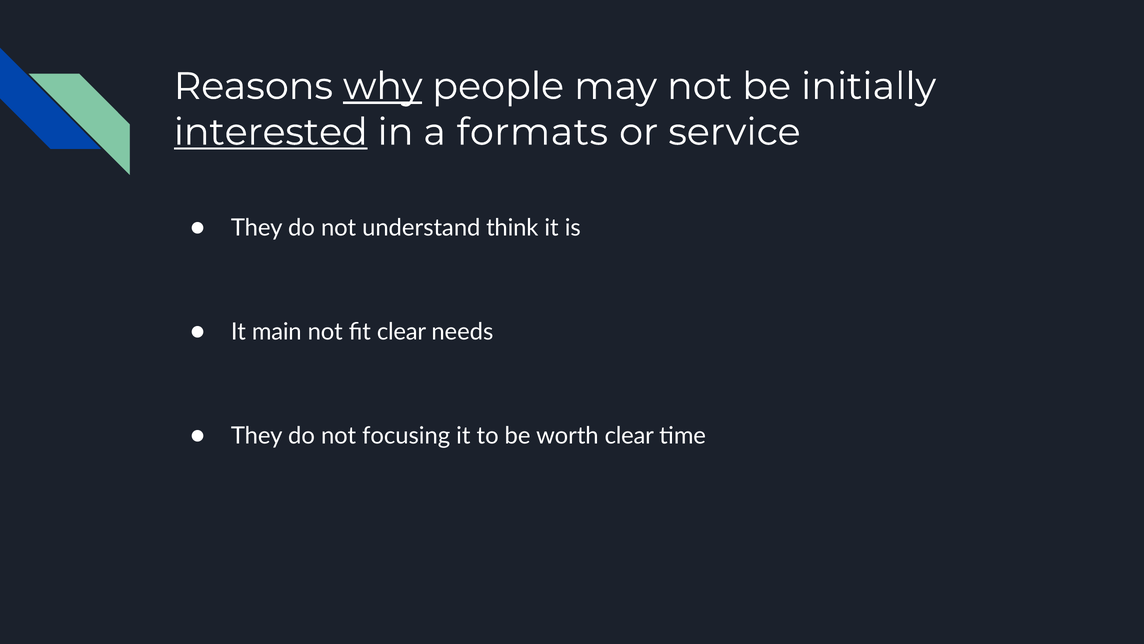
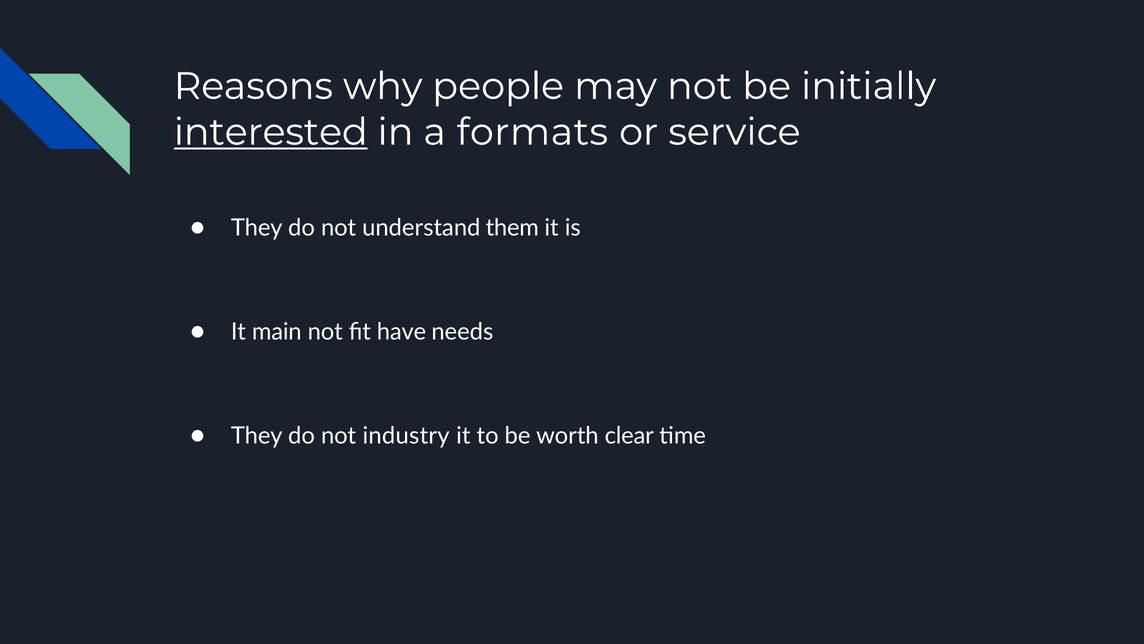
why underline: present -> none (383, 86)
think: think -> them (512, 228)
fit clear: clear -> have (402, 332)
focusing: focusing -> industry (406, 436)
